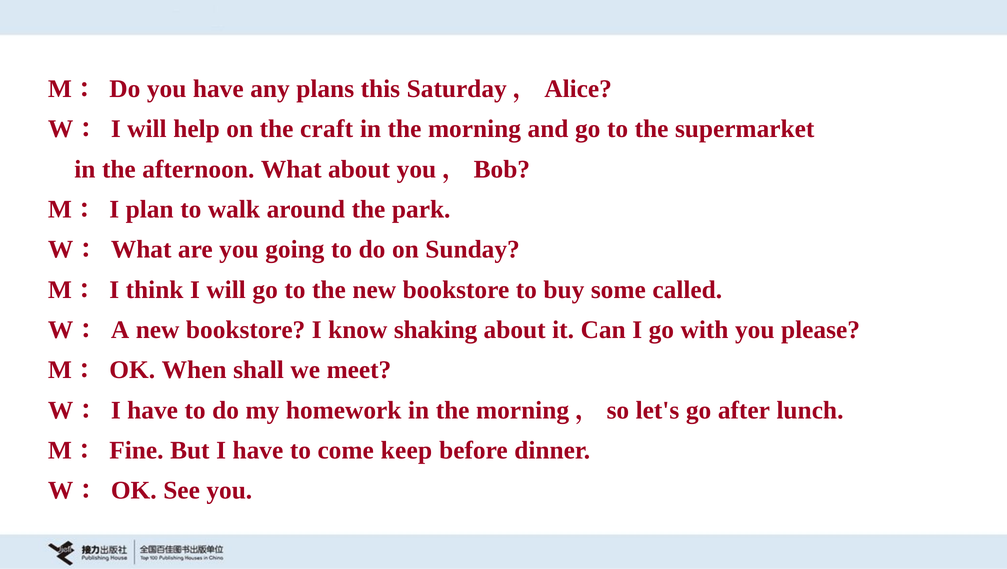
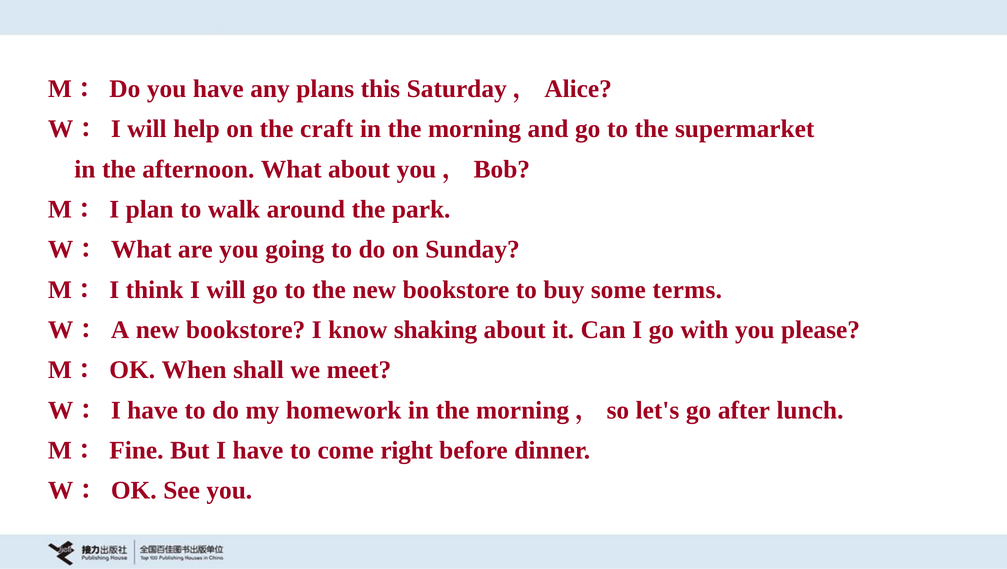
called: called -> terms (687, 290)
keep: keep -> right (407, 451)
